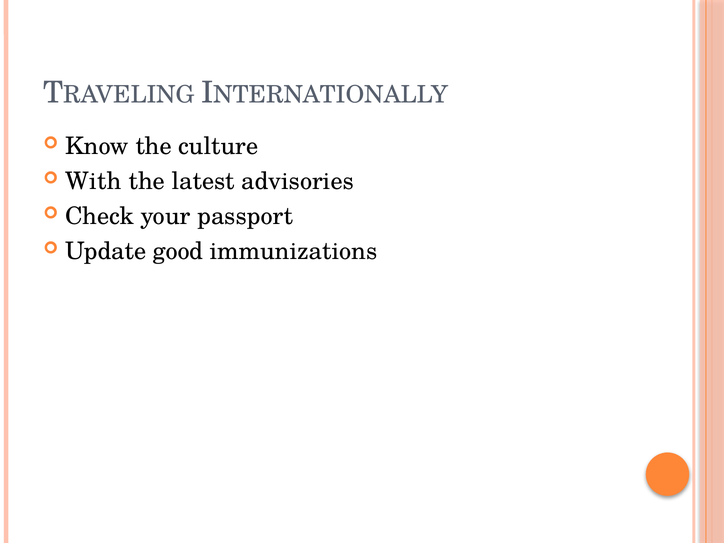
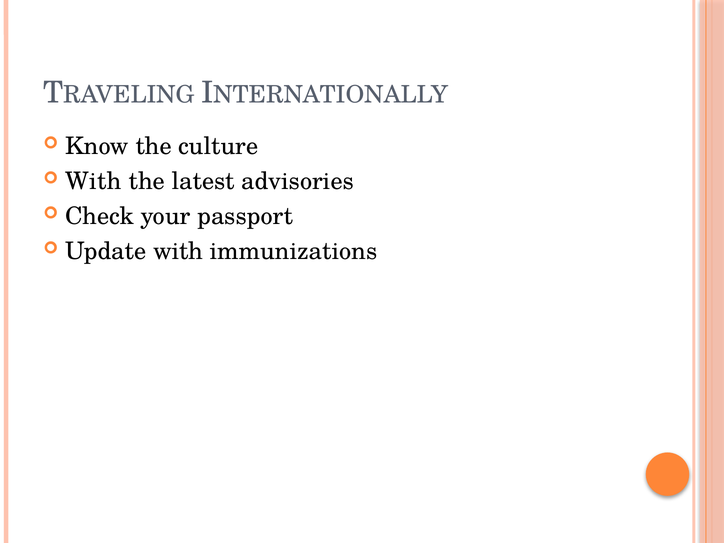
Update good: good -> with (178, 251)
